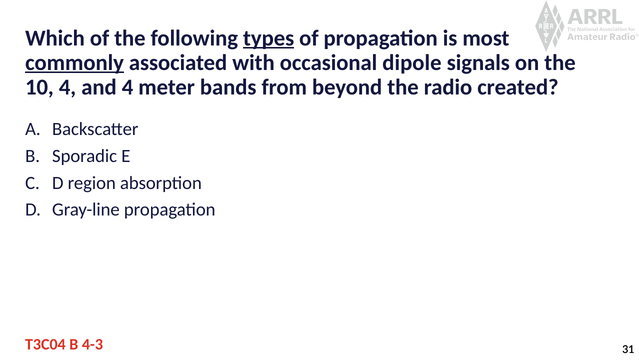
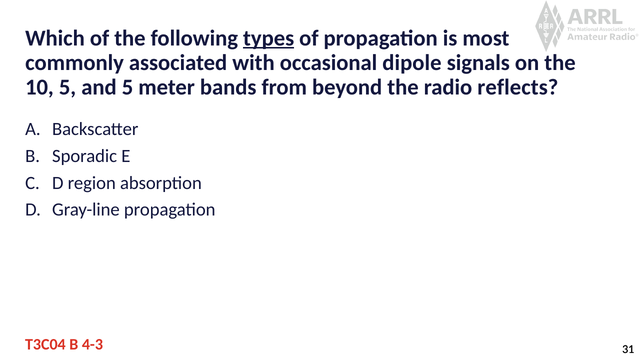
commonly underline: present -> none (75, 62)
10 4: 4 -> 5 (68, 87)
and 4: 4 -> 5 (127, 87)
created: created -> reflects (518, 87)
